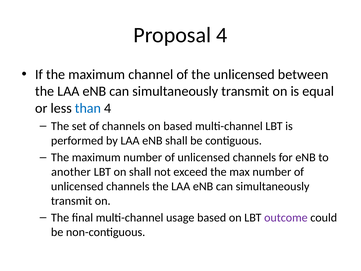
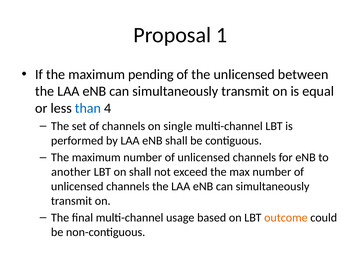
Proposal 4: 4 -> 1 (222, 35)
channel: channel -> pending (151, 74)
on based: based -> single (178, 126)
outcome colour: purple -> orange (286, 217)
